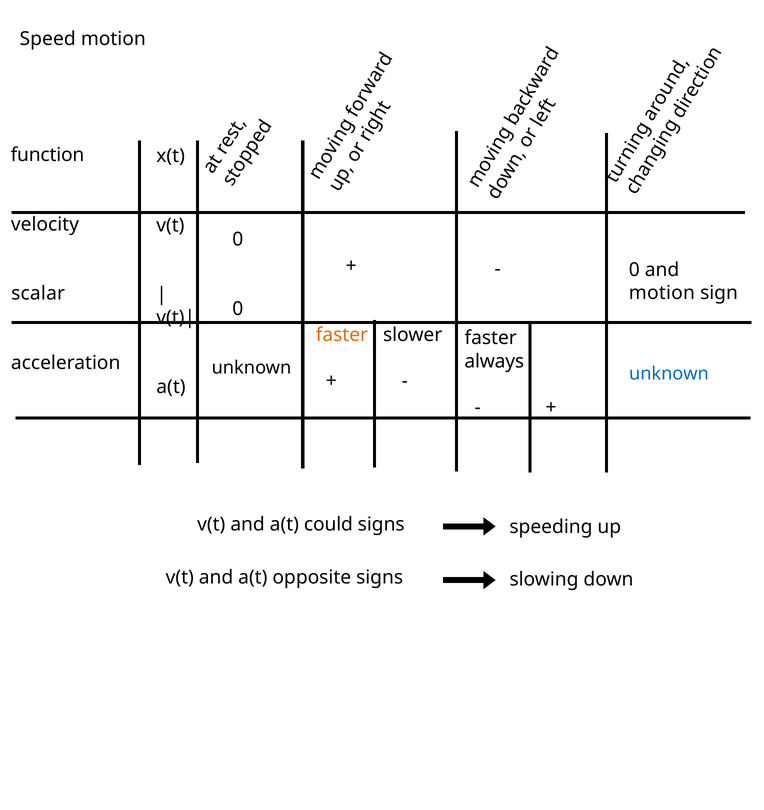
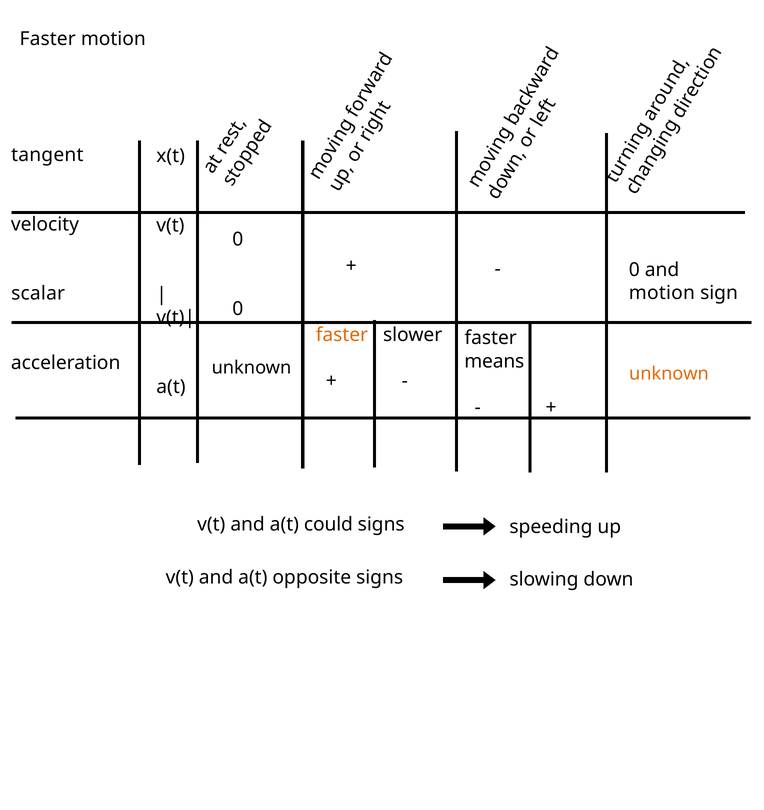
Speed: Speed -> Faster (48, 39)
function: function -> tangent (47, 155)
always: always -> means (494, 361)
unknown colour: blue -> orange (669, 374)
